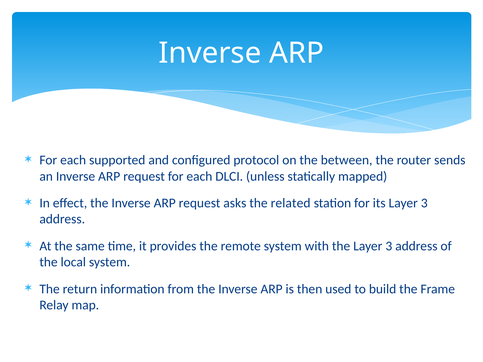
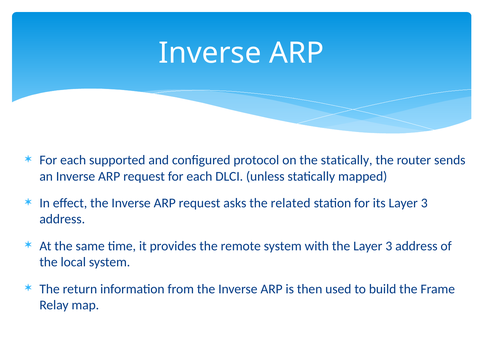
the between: between -> statically (347, 160)
